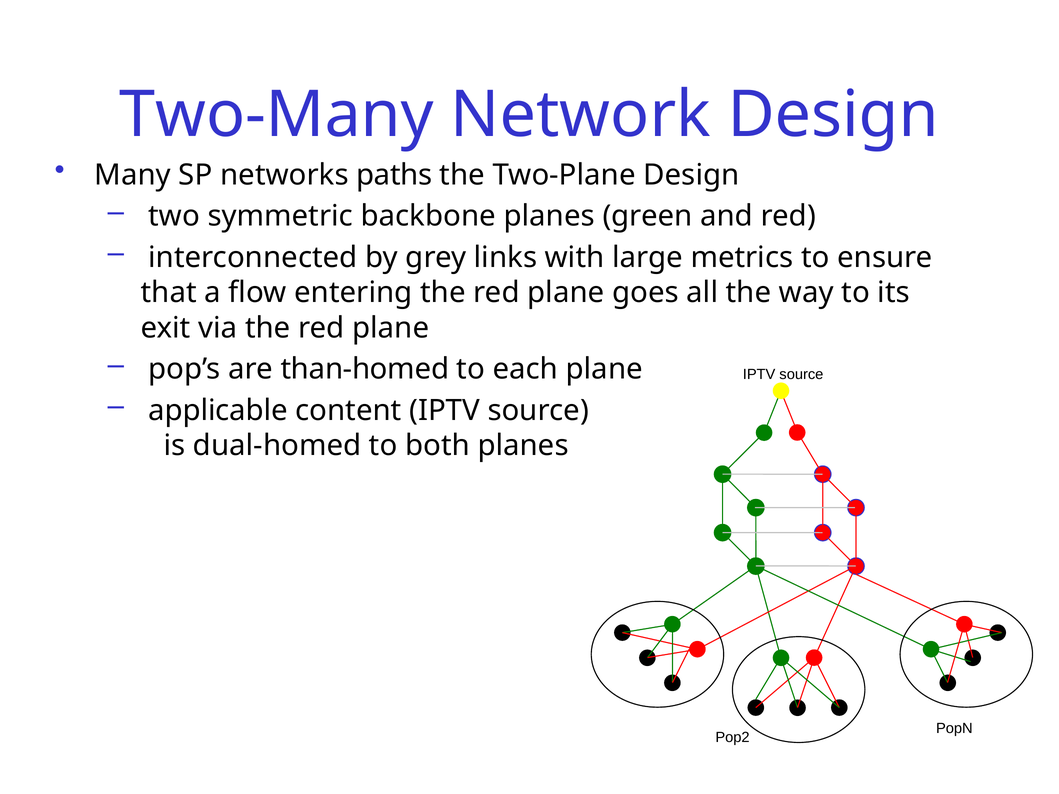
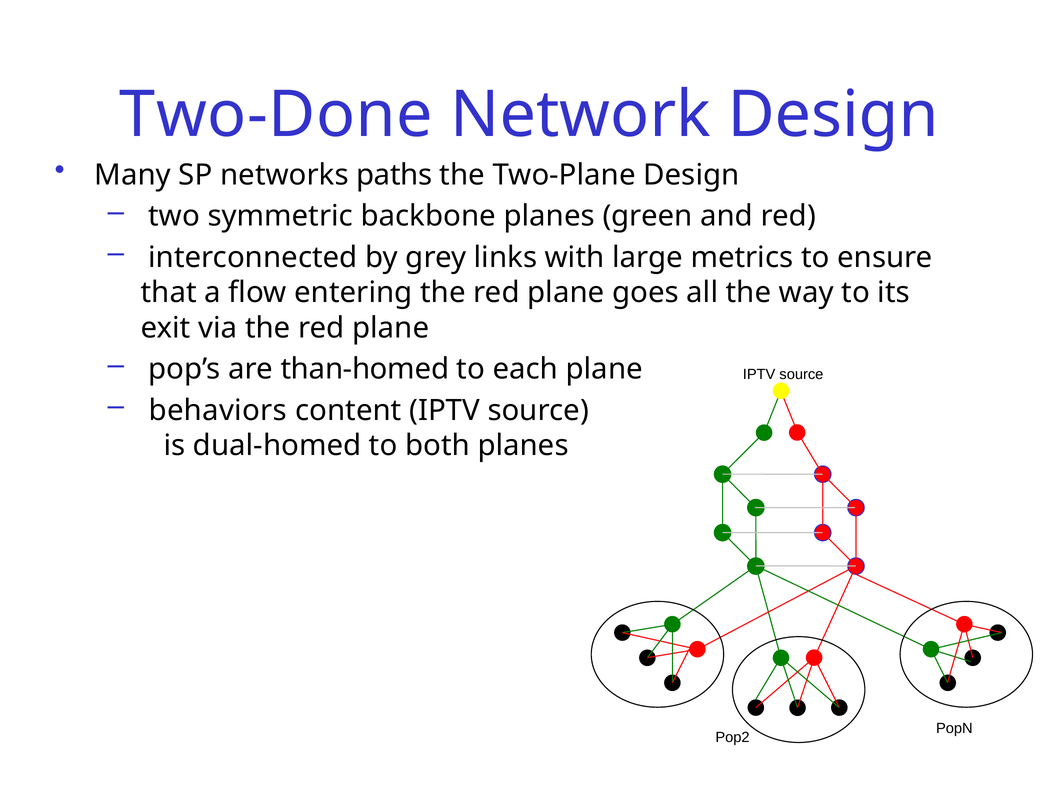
Two-Many: Two-Many -> Two-Done (276, 115)
applicable: applicable -> behaviors (218, 410)
